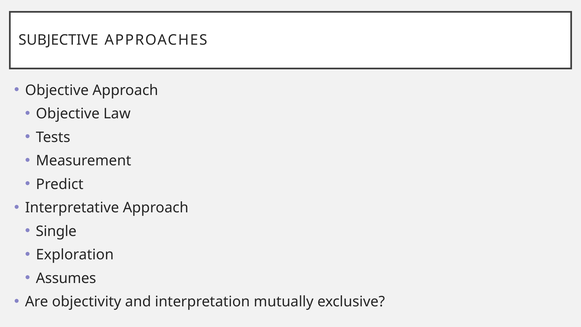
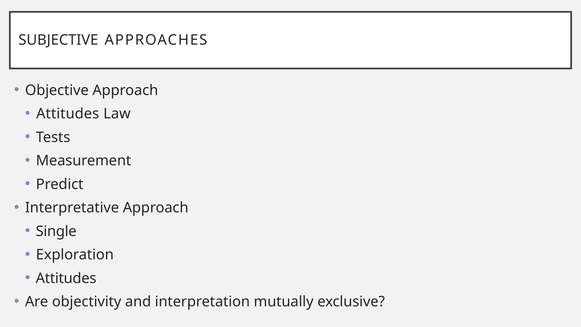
Objective: Objective -> Attitudes (68, 114)
Assumes: Assumes -> Attitudes (66, 278)
